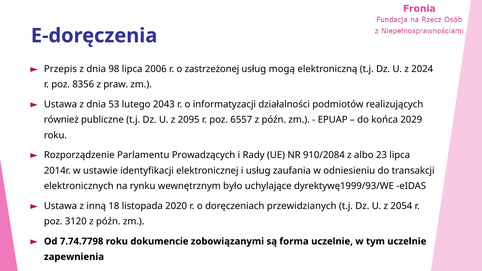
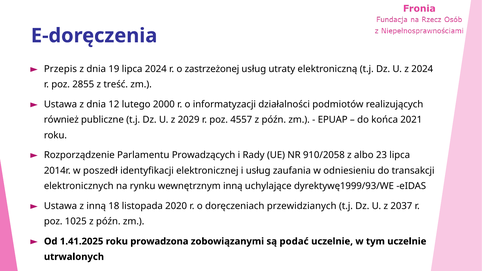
98: 98 -> 19 (114, 69)
lipca 2006: 2006 -> 2024 (156, 69)
mogą: mogą -> utraty (282, 69)
8356: 8356 -> 2855 (83, 84)
praw: praw -> treść (116, 84)
53: 53 -> 12 (114, 104)
2043: 2043 -> 2000 (164, 104)
2095: 2095 -> 2029 (189, 120)
6557: 6557 -> 4557 (241, 120)
2029: 2029 -> 2021 (411, 120)
910/2084: 910/2084 -> 910/2058 (324, 155)
ustawie: ustawie -> poszedł (100, 171)
wewnętrznym było: było -> inną (233, 186)
2054: 2054 -> 2037 (401, 206)
3120: 3120 -> 1025 (76, 222)
7.74.7798: 7.74.7798 -> 1.41.2025 (82, 241)
dokumencie: dokumencie -> prowadzona (159, 241)
forma: forma -> podać (294, 241)
zapewnienia: zapewnienia -> utrwalonych (74, 257)
